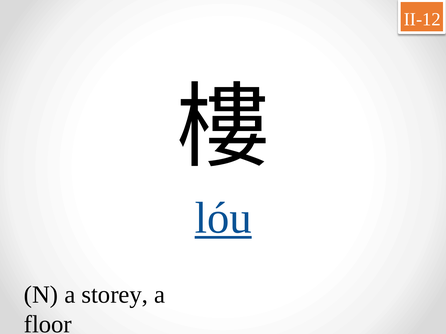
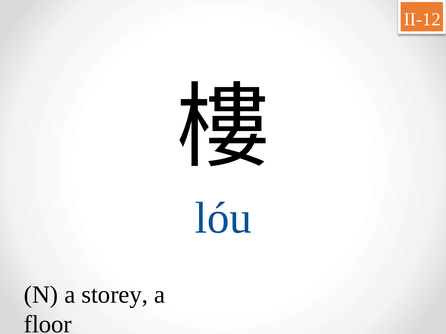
lóu underline: present -> none (223, 219)
